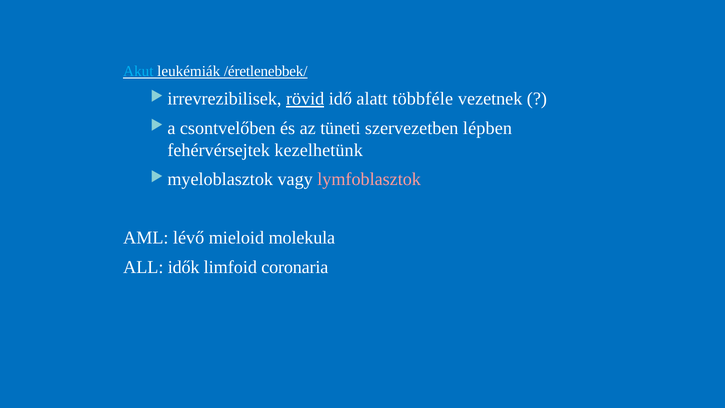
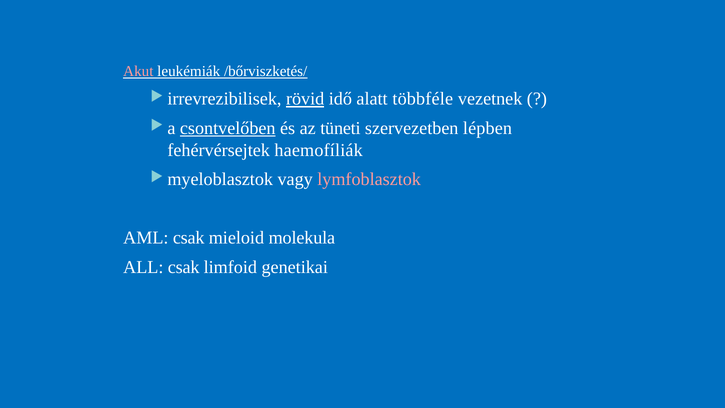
Akut colour: light blue -> pink (138, 71)
/éretlenebbek/: /éretlenebbek/ -> /bőrviszketés/ (266, 71)
csontvelőben underline: none -> present (228, 128)
kezelhetünk: kezelhetünk -> haemofíliák (319, 150)
AML lévő: lévő -> csak (189, 238)
ALL idők: idők -> csak (184, 267)
coronaria: coronaria -> genetikai (295, 267)
